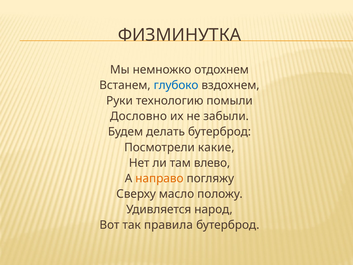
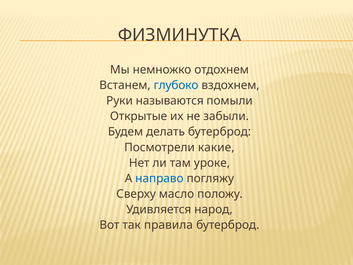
технологию: технологию -> называются (170, 101)
Дословно: Дословно -> Открытые (139, 116)
влево: влево -> уроке (212, 163)
направо colour: orange -> blue (159, 178)
